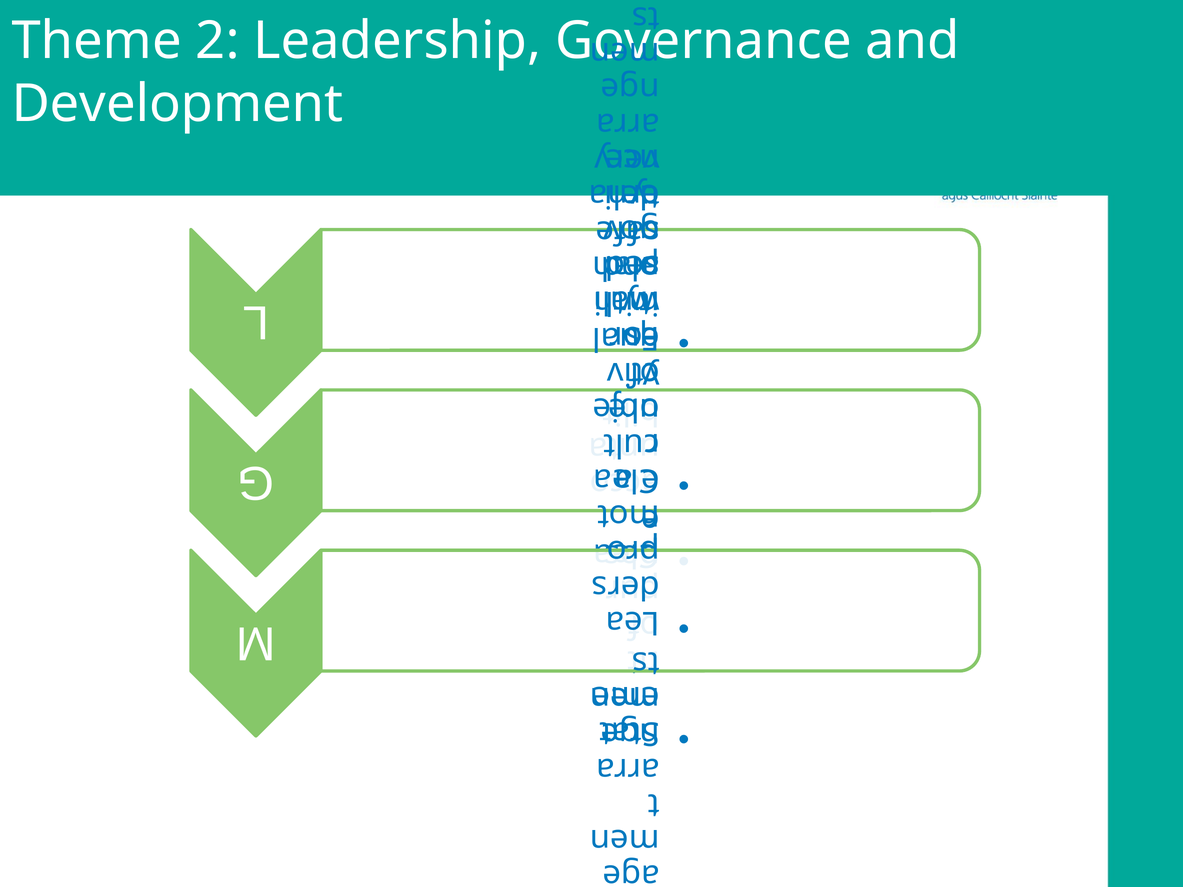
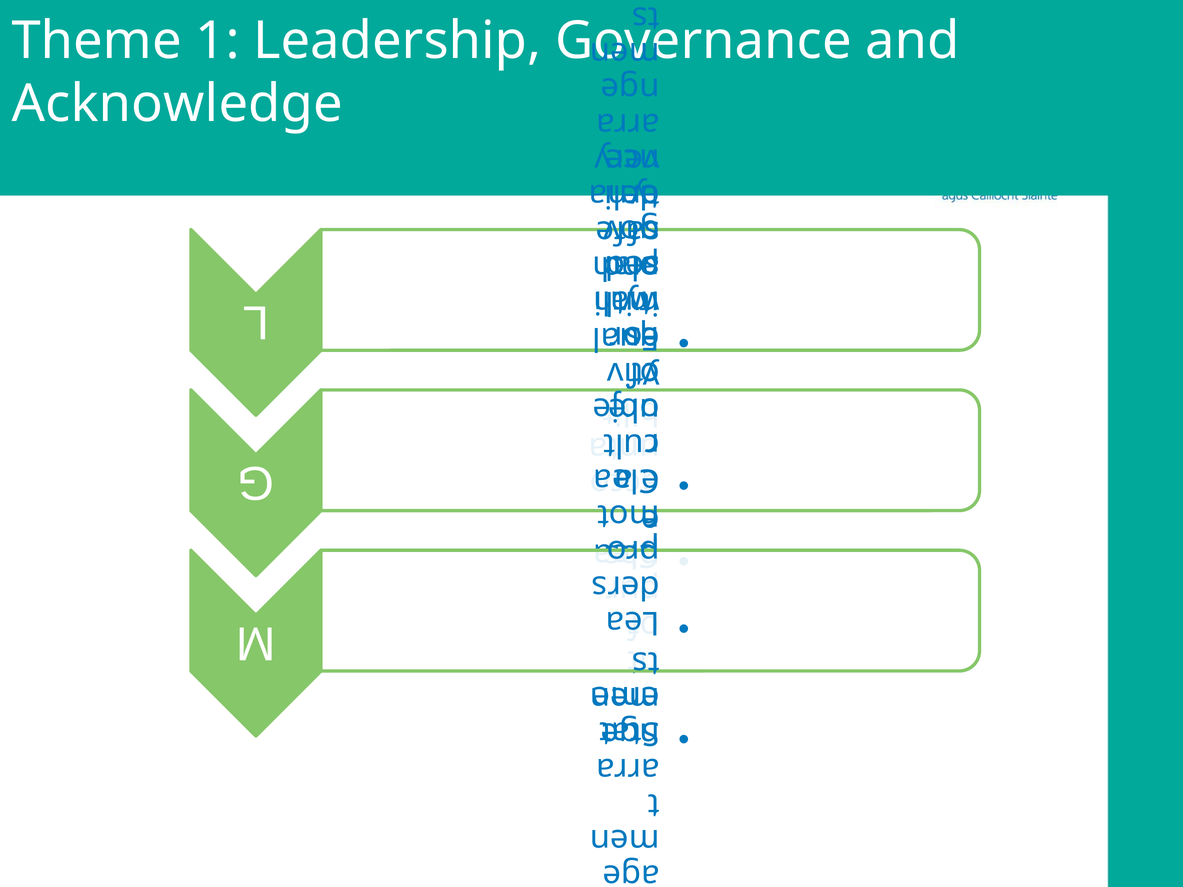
2: 2 -> 1 (218, 41)
Development: Development -> Acknowledge (177, 104)
